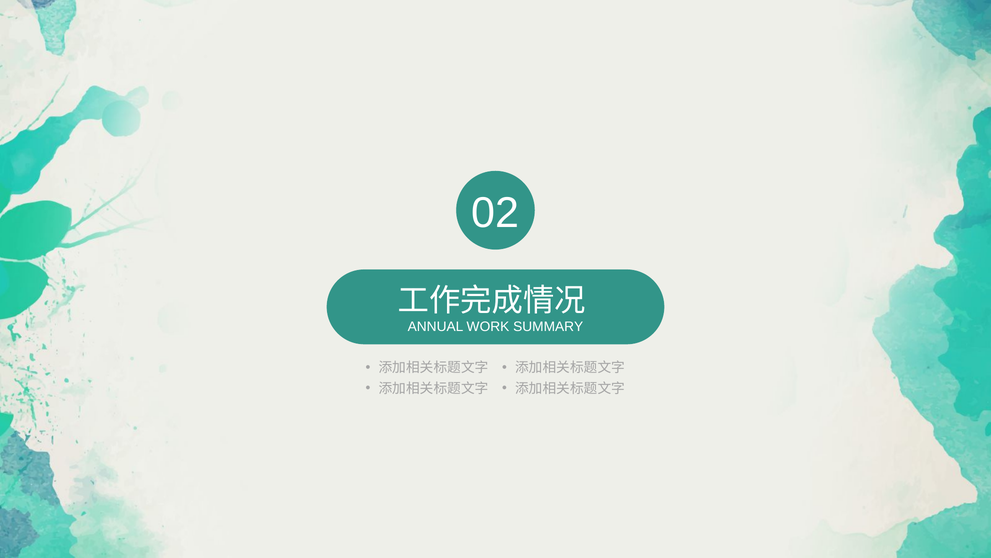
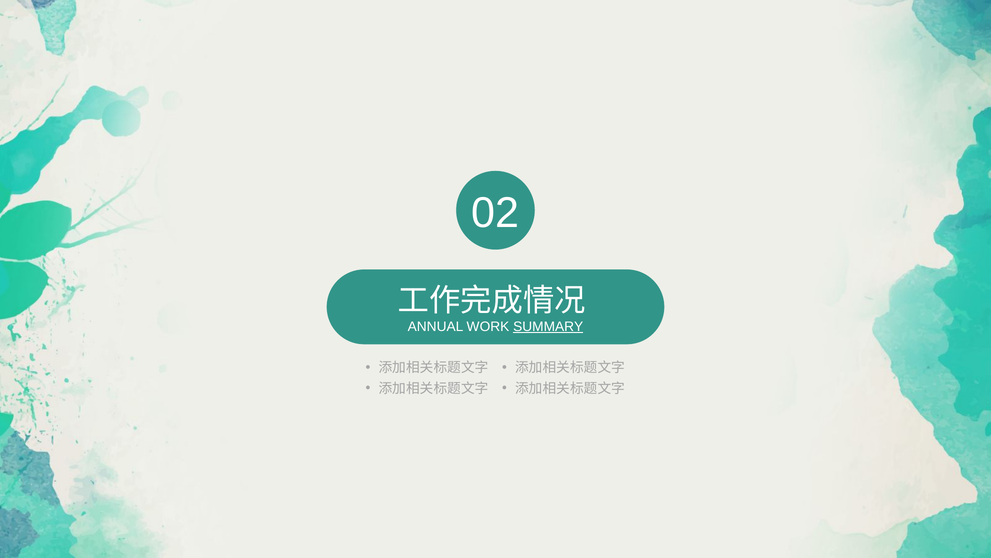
SUMMARY underline: none -> present (548, 326)
